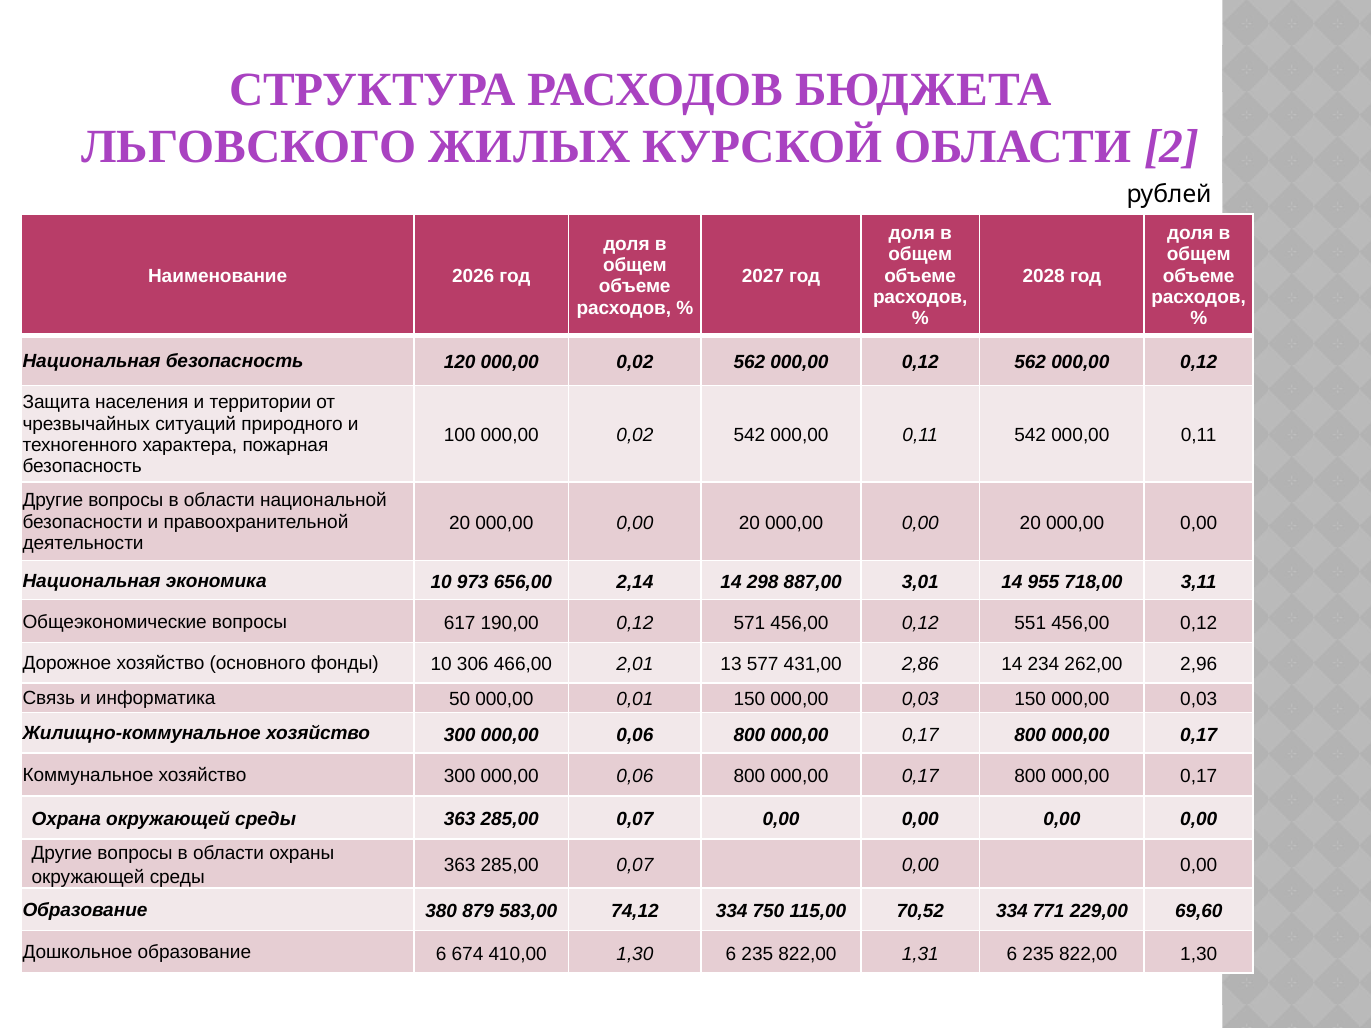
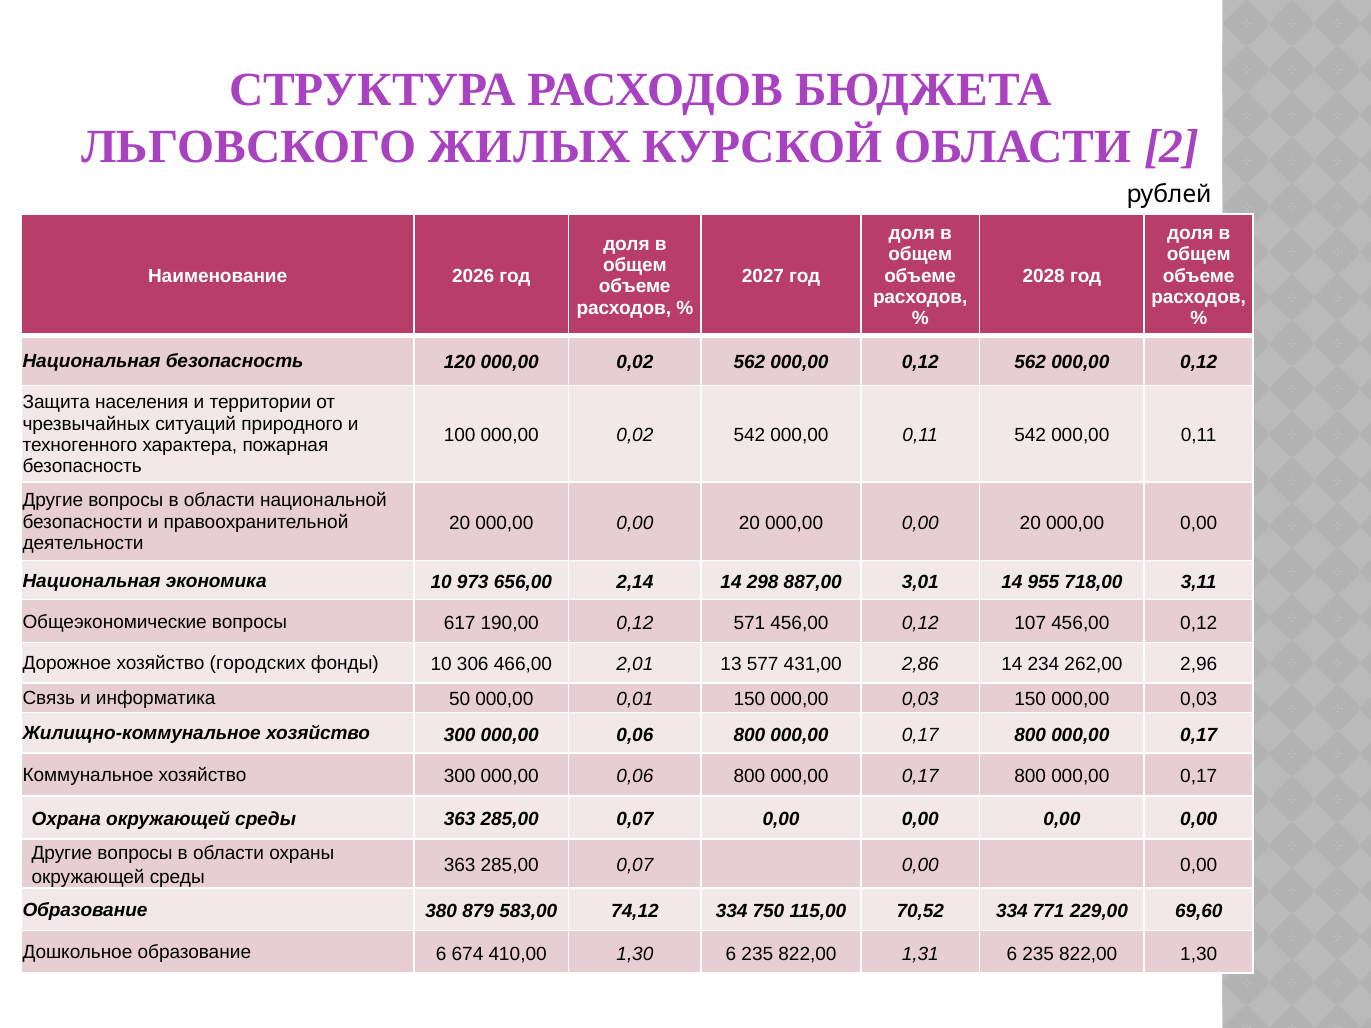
551: 551 -> 107 (1030, 623)
основного: основного -> городских (258, 664)
